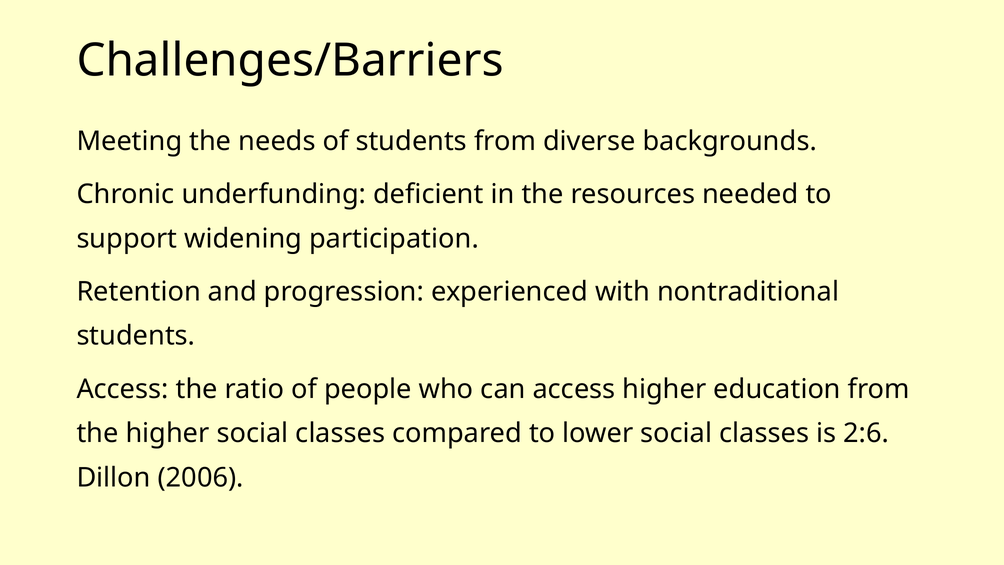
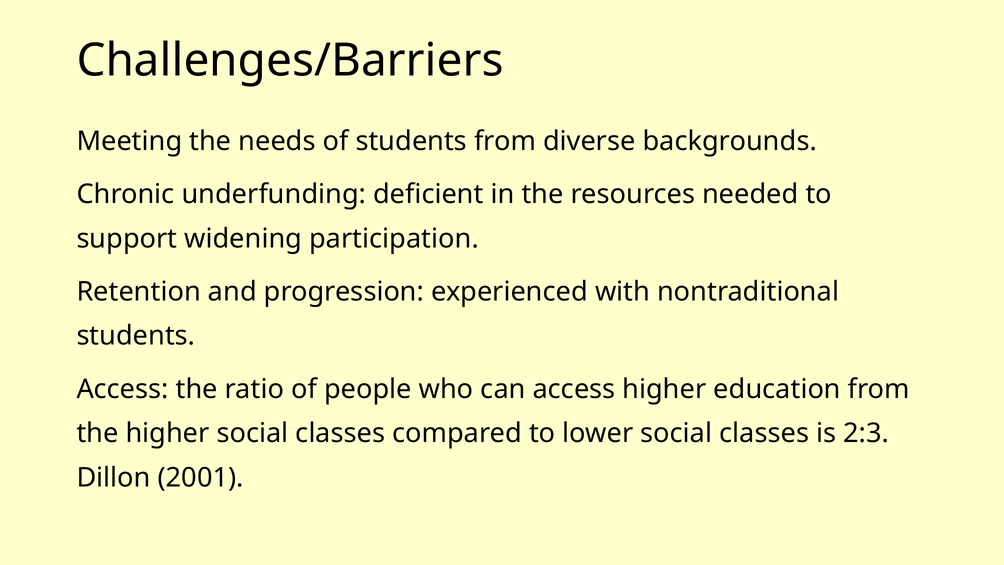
2:6: 2:6 -> 2:3 (866, 433)
2006: 2006 -> 2001 (201, 477)
